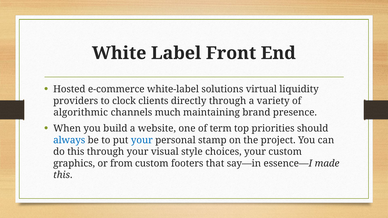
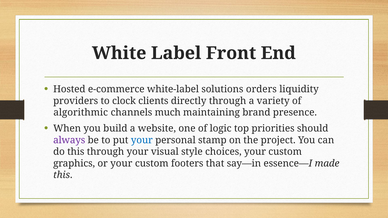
virtual: virtual -> orders (261, 89)
term: term -> logic (221, 129)
always colour: blue -> purple (69, 140)
or from: from -> your (121, 164)
